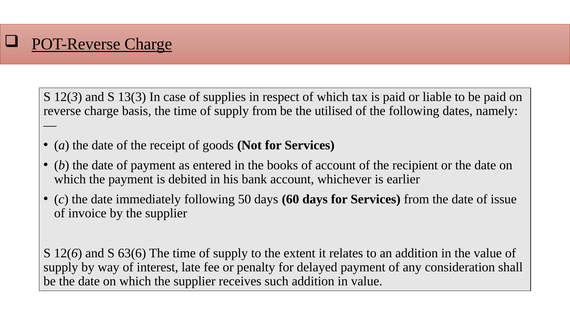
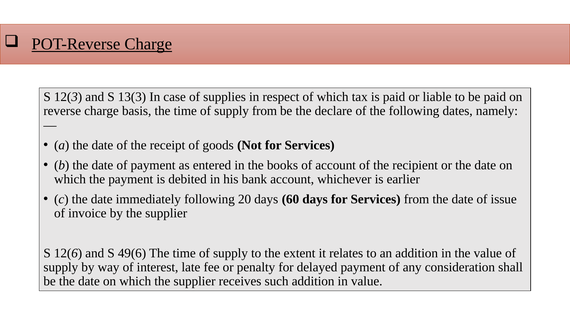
utilised: utilised -> declare (333, 111)
50: 50 -> 20 (245, 200)
63(6: 63(6 -> 49(6 (132, 254)
